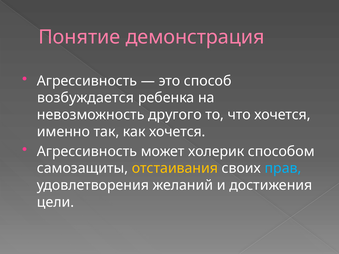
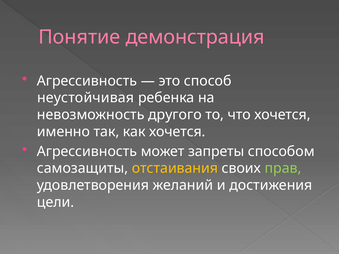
возбуждается: возбуждается -> неустойчивая (86, 98)
холерик: холерик -> запреты (216, 152)
прав colour: light blue -> light green (283, 169)
